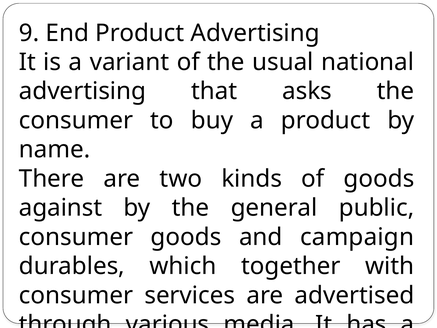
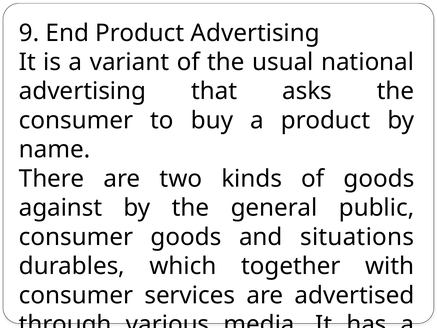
campaign: campaign -> situations (357, 237)
